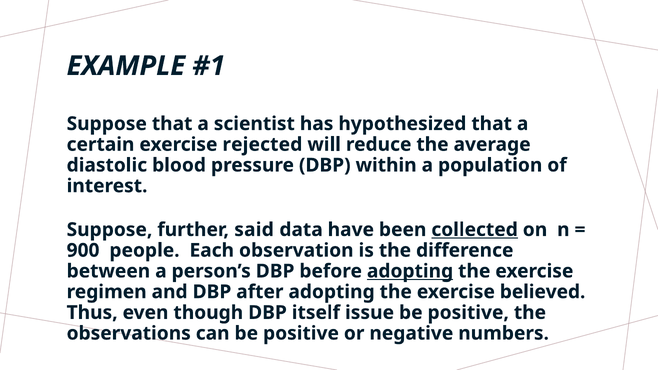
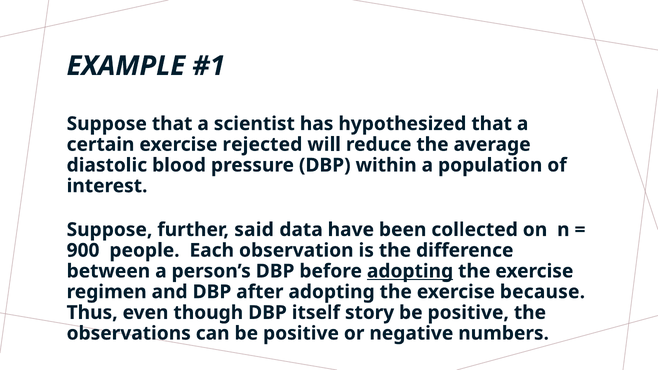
collected underline: present -> none (475, 230)
believed: believed -> because (542, 292)
issue: issue -> story (370, 313)
